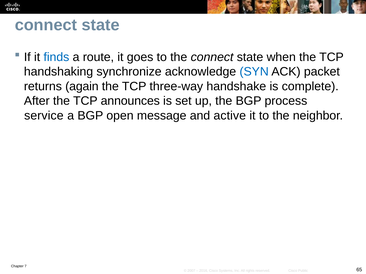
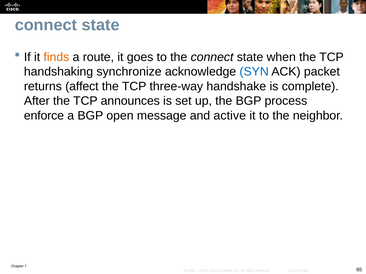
finds colour: blue -> orange (56, 57)
again: again -> affect (82, 86)
service: service -> enforce (44, 116)
